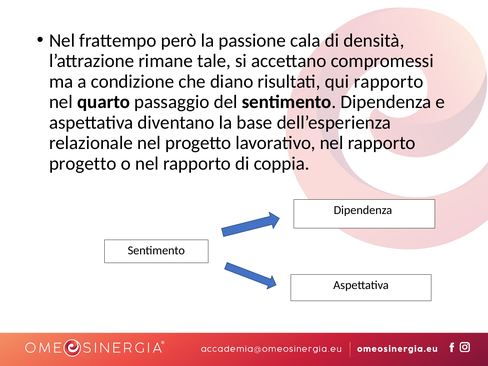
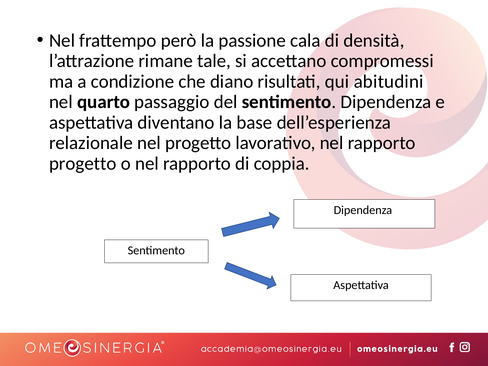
qui rapporto: rapporto -> abitudini (389, 81)
